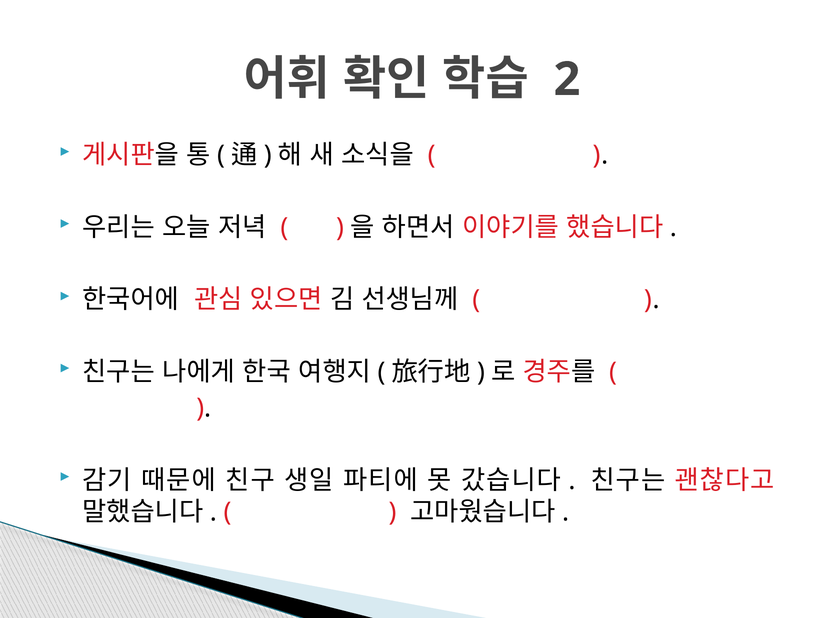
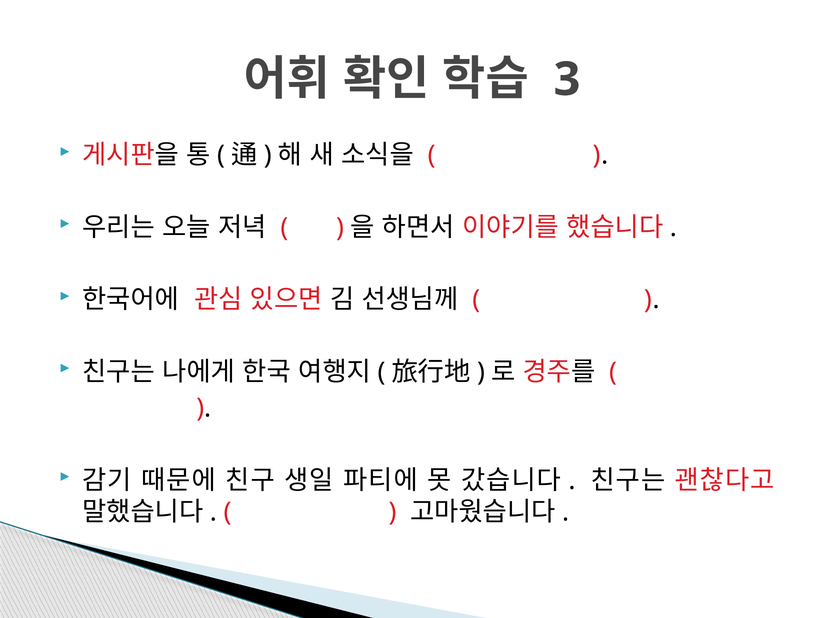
2: 2 -> 3 (567, 80)
